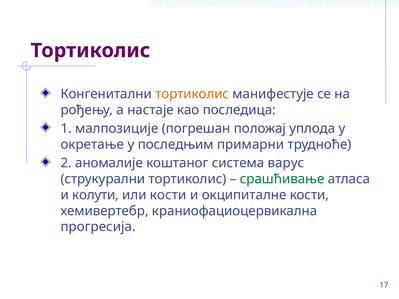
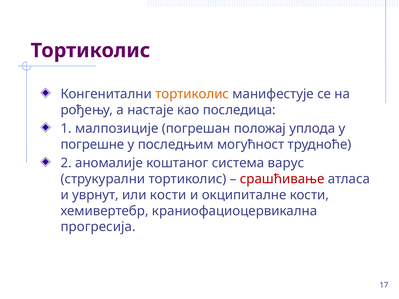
окретање: окретање -> погрешне (92, 145)
примарни: примарни -> могућност (251, 145)
срашћивање colour: green -> red (282, 179)
колути: колути -> уврнут (96, 195)
